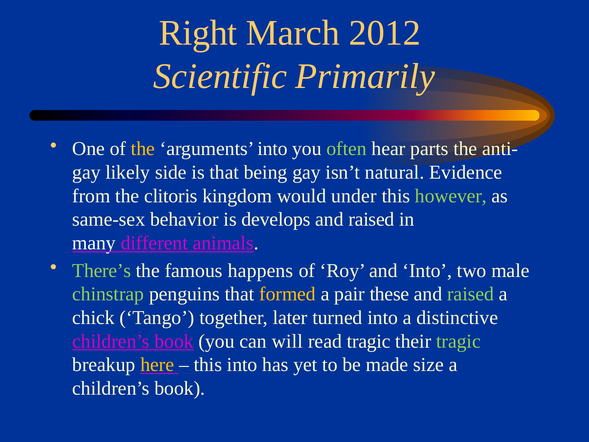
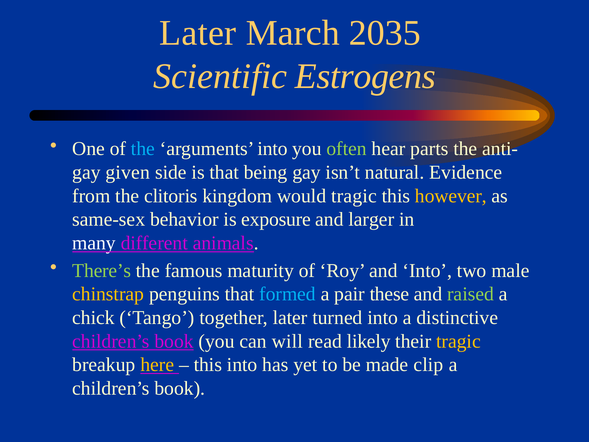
Right: Right -> Later (198, 33)
2012: 2012 -> 2035 (385, 33)
Primarily: Primarily -> Estrogens (365, 76)
the colour: yellow -> light blue (143, 149)
likely: likely -> given (128, 172)
would under: under -> tragic (354, 196)
however colour: light green -> yellow (451, 196)
develops: develops -> exposure (276, 219)
raised: raised -> larger (371, 219)
happens: happens -> maturity (261, 270)
chinstrap colour: light green -> yellow (108, 294)
formed colour: yellow -> light blue (287, 294)
read tragic: tragic -> likely (369, 341)
tragic colour: light green -> yellow (458, 341)
size: size -> clip (428, 365)
